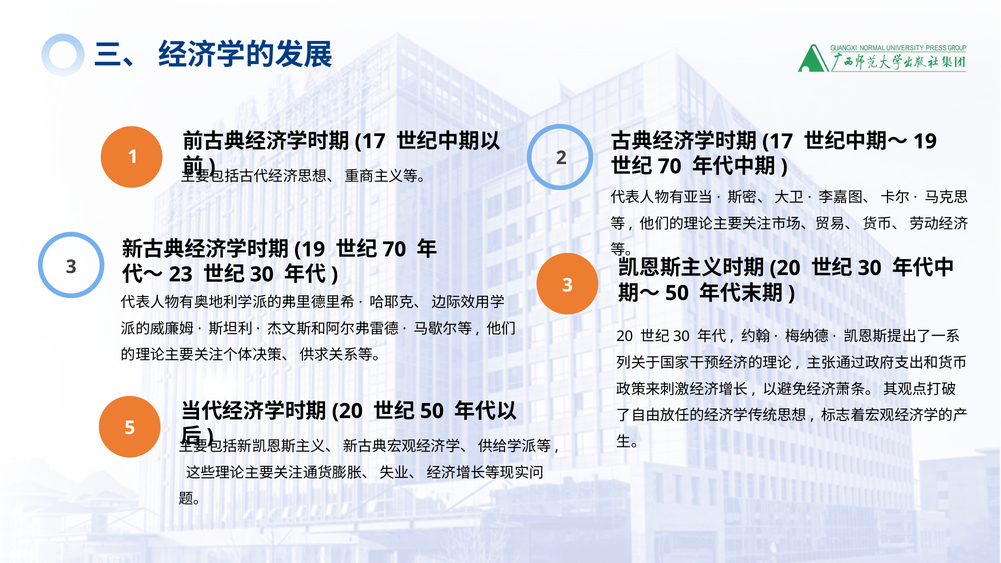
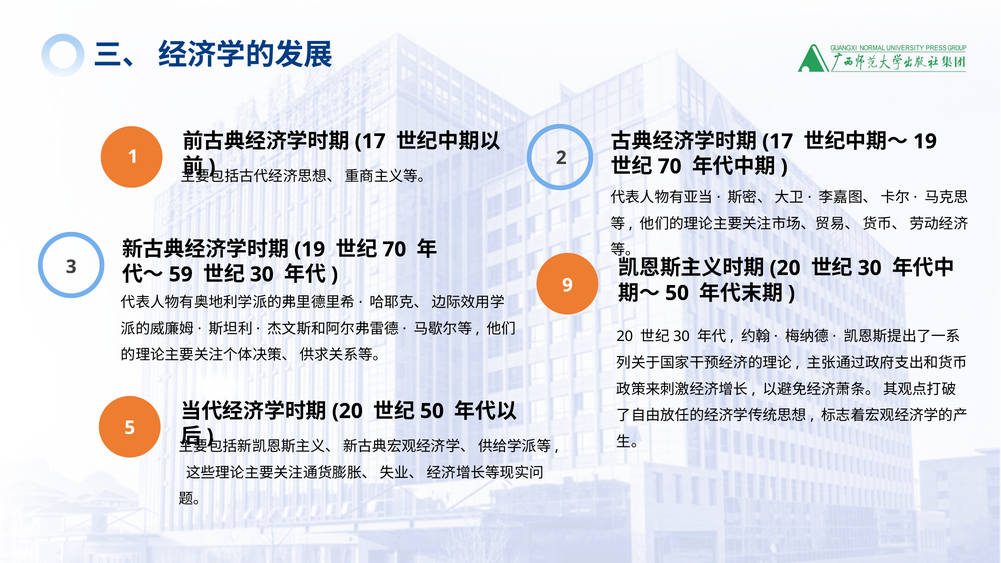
23: 23 -> 59 (181, 274)
3: 3 -> 9 (568, 285)
